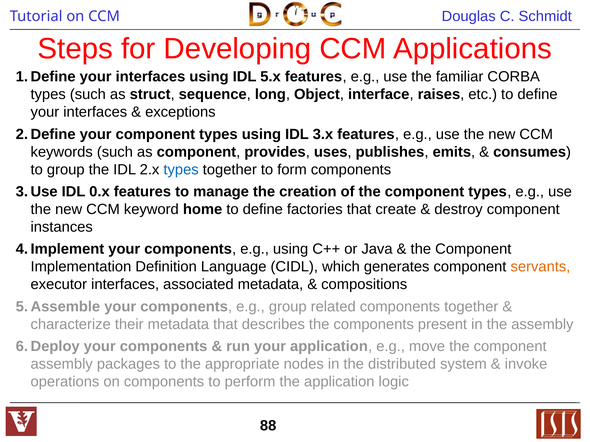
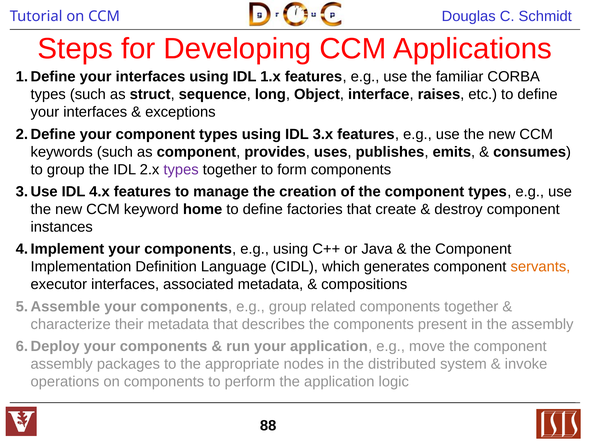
5.x: 5.x -> 1.x (271, 77)
types colour: blue -> purple (181, 170)
0.x: 0.x -> 4.x (99, 192)
